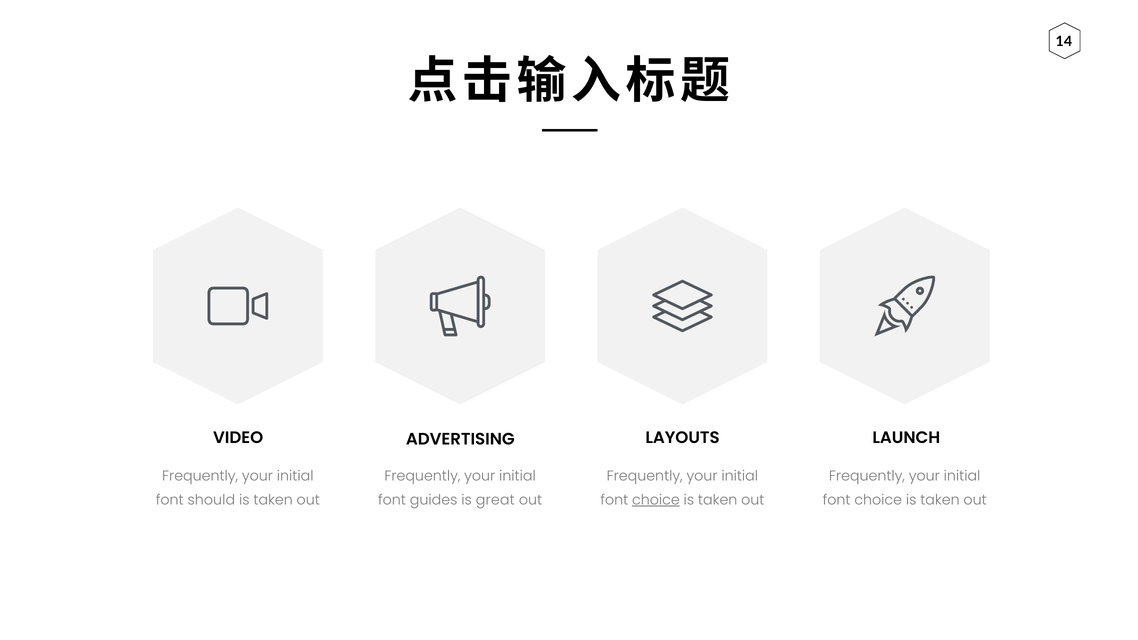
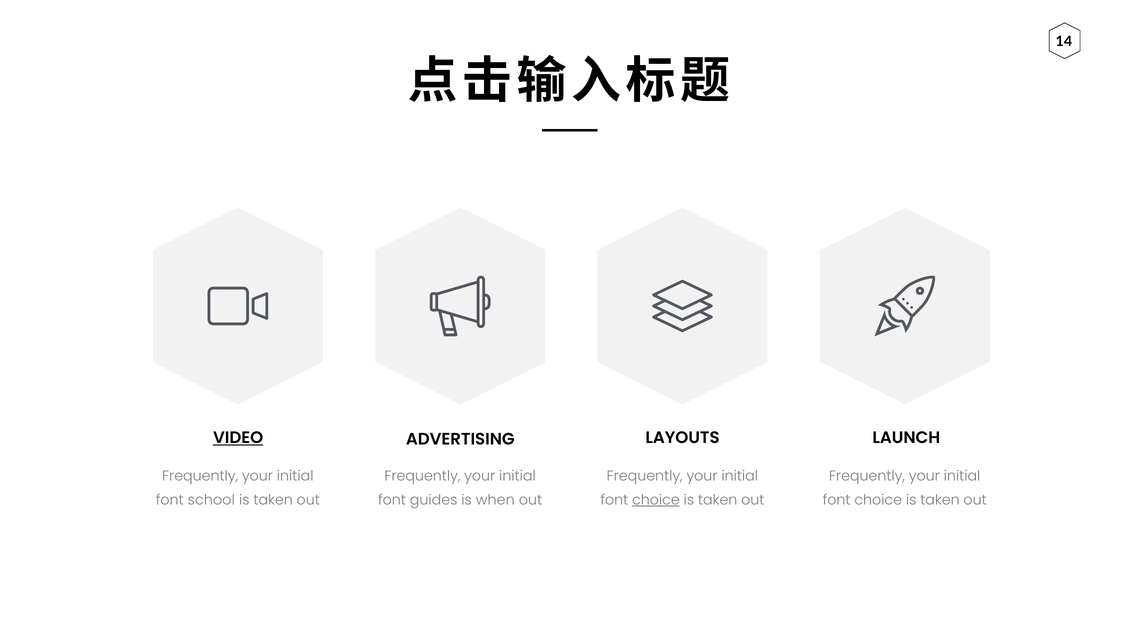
VIDEO underline: none -> present (238, 438)
should: should -> school (211, 500)
great: great -> when (495, 500)
